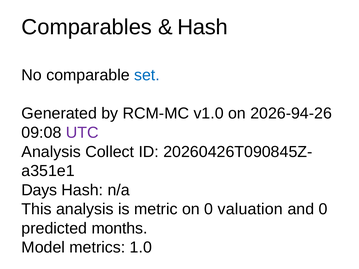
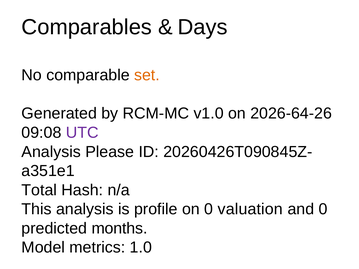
Hash: Hash -> Days (203, 27)
set colour: blue -> orange (147, 75)
2026-94-26: 2026-94-26 -> 2026-64-26 (291, 114)
Collect: Collect -> Please (110, 152)
Days: Days -> Total (39, 190)
metric: metric -> profile (156, 209)
